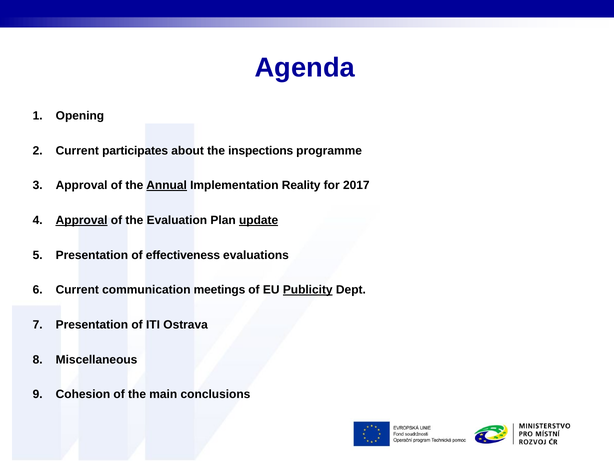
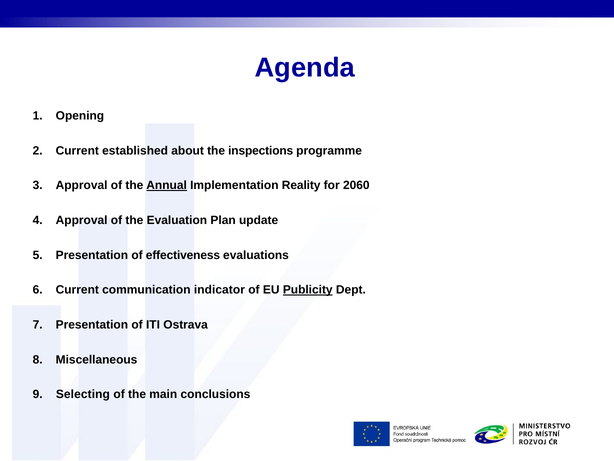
participates: participates -> established (135, 150)
2017: 2017 -> 2060 (356, 185)
Approval underline: present -> none (82, 220)
update underline: present -> none (259, 220)
meetings: meetings -> indicator (219, 290)
Cohesion: Cohesion -> Selecting (83, 394)
